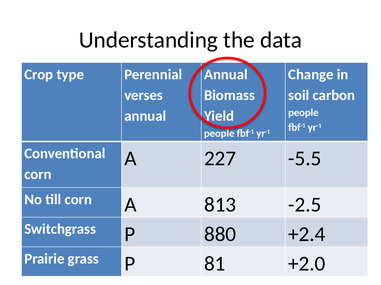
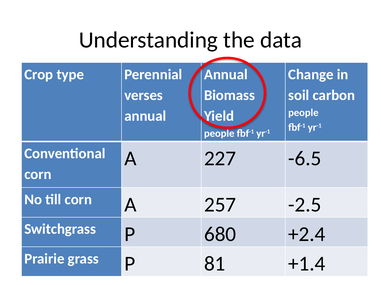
-5.5: -5.5 -> -6.5 (305, 159)
813: 813 -> 257 (220, 205)
880: 880 -> 680 (220, 235)
+2.0: +2.0 -> +1.4 (307, 264)
